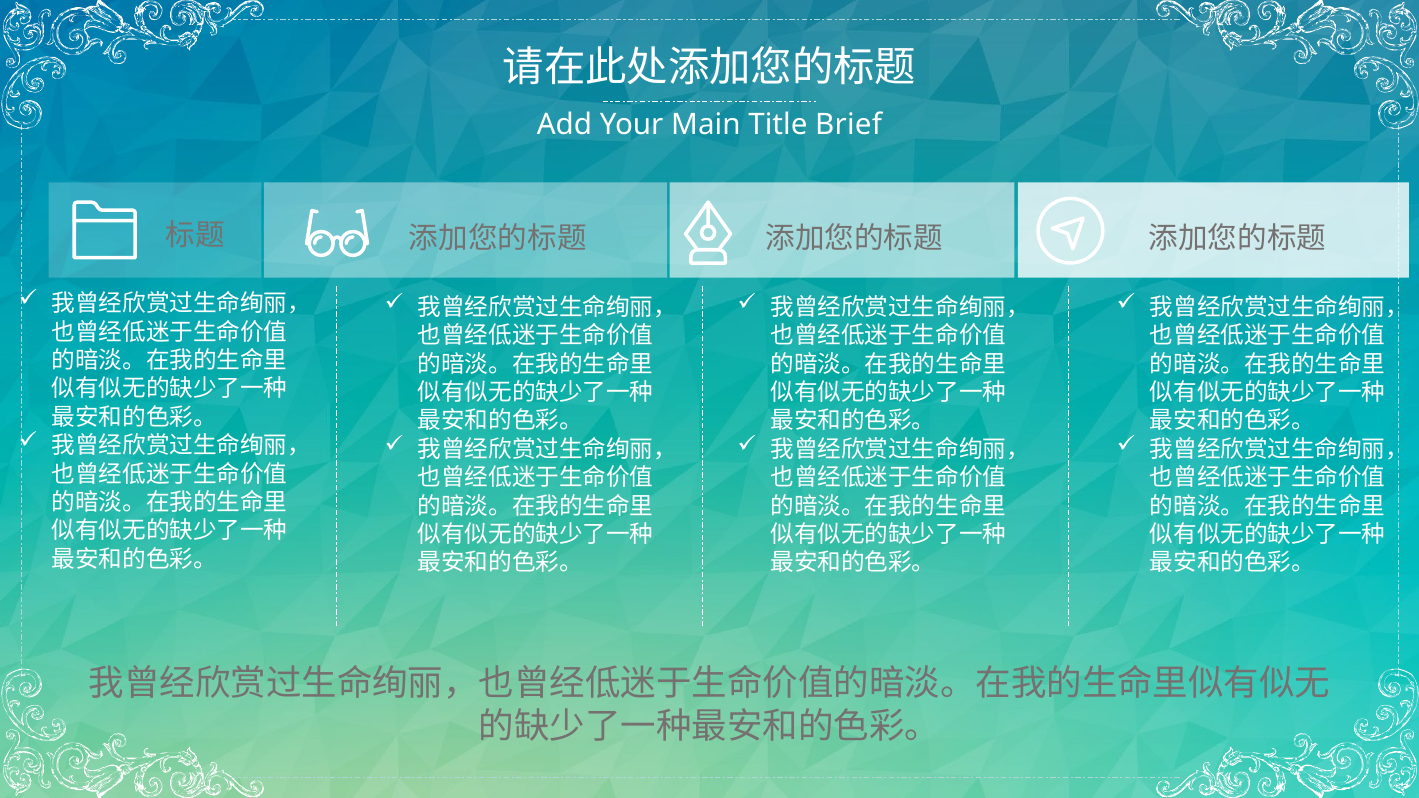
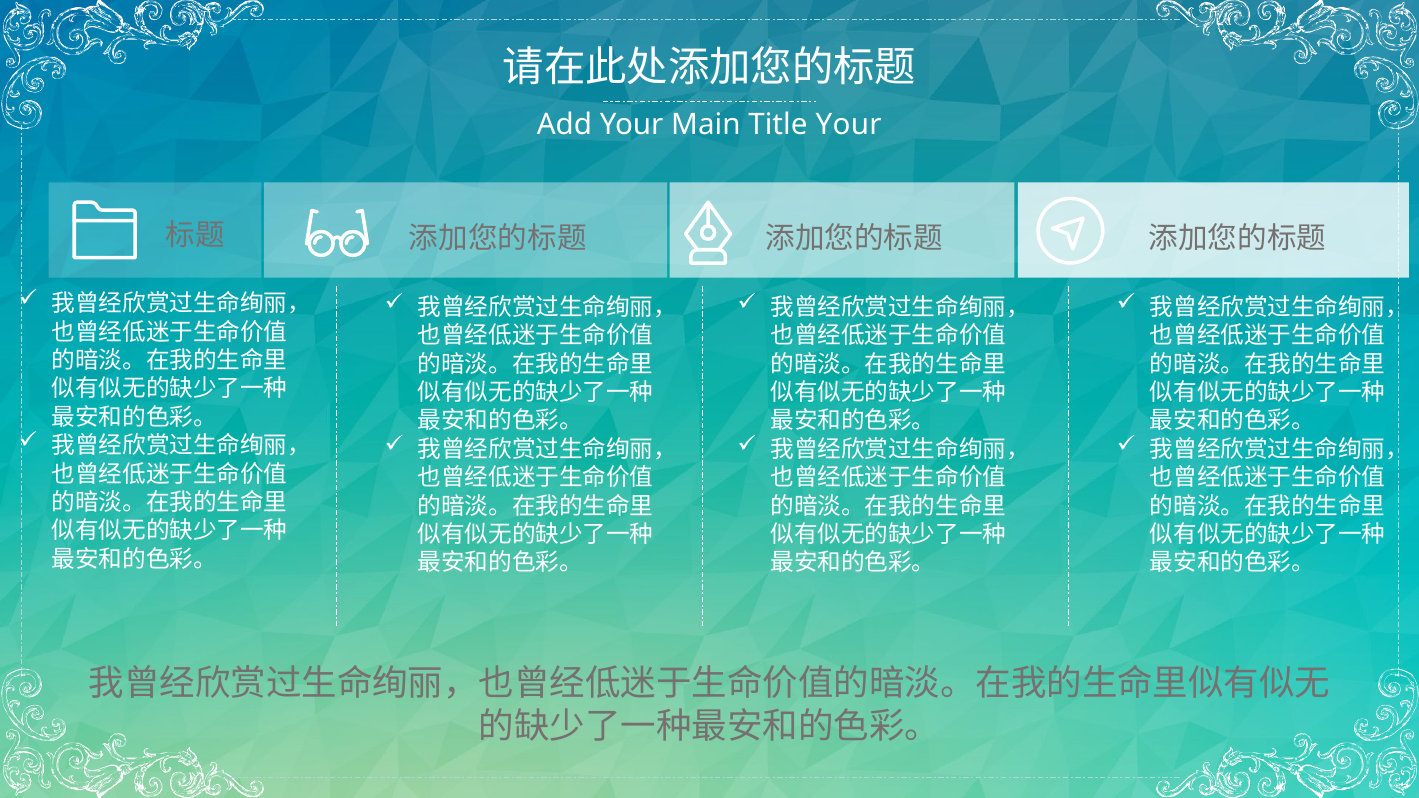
Title Brief: Brief -> Your (849, 125)
